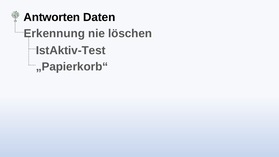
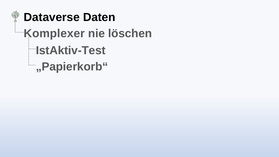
Antworten: Antworten -> Dataverse (52, 17)
Erkennung: Erkennung -> Komplexer (54, 33)
